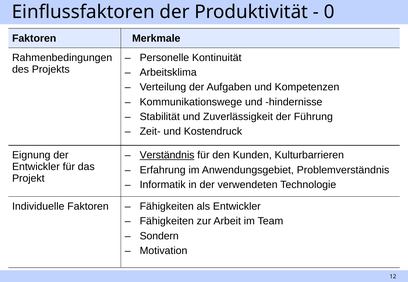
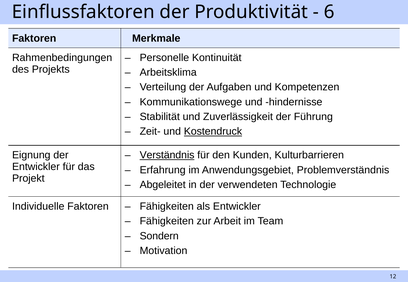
0: 0 -> 6 (329, 12)
Kostendruck underline: none -> present (213, 132)
Informatik: Informatik -> Abgeleitet (163, 185)
